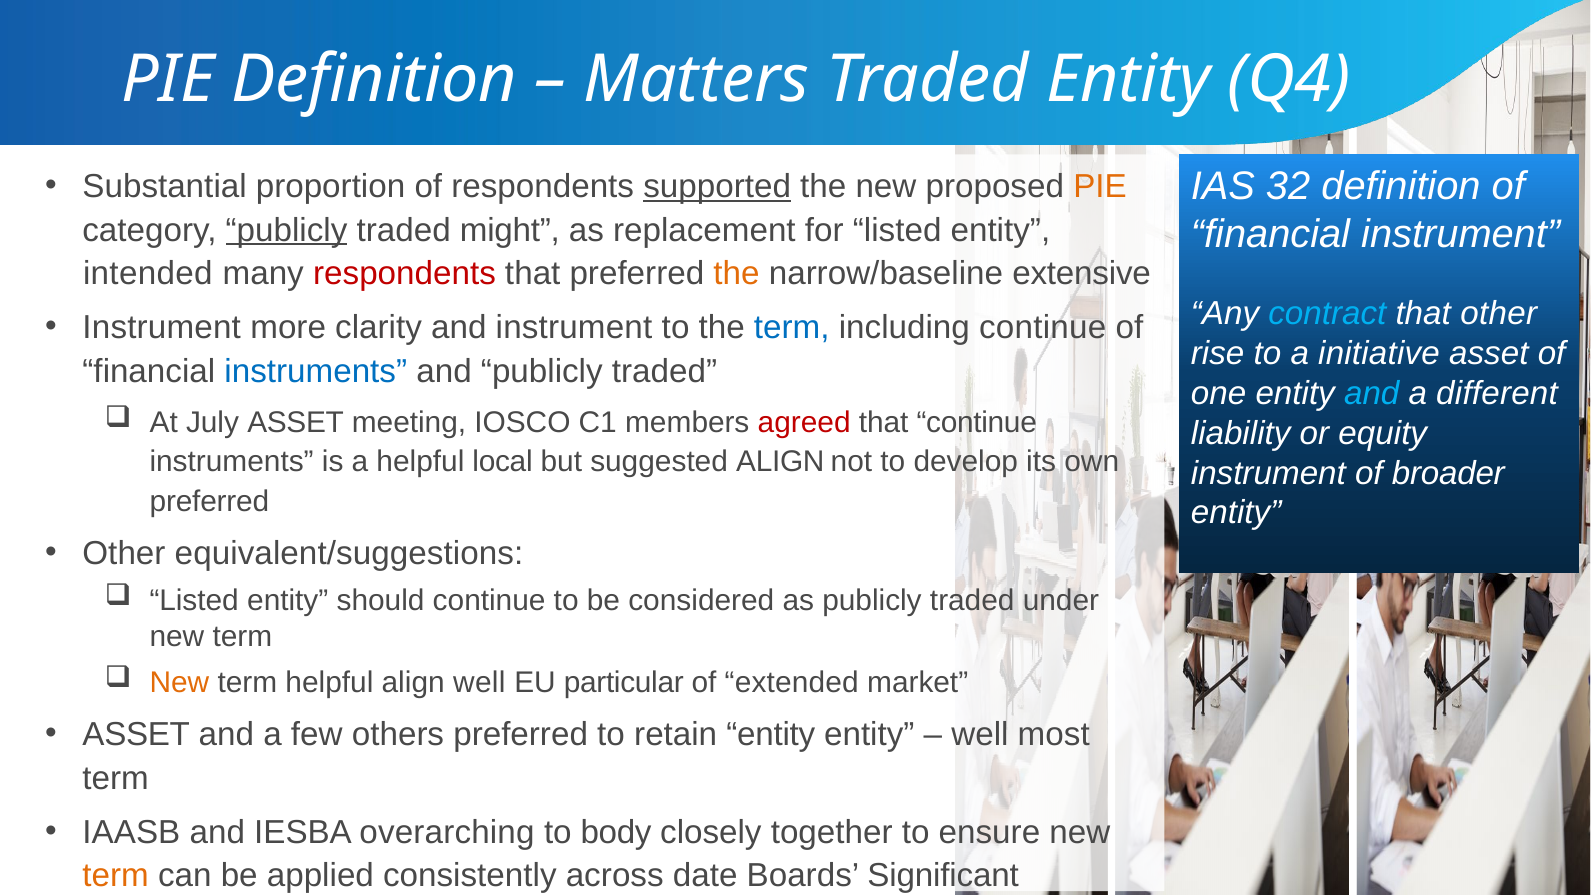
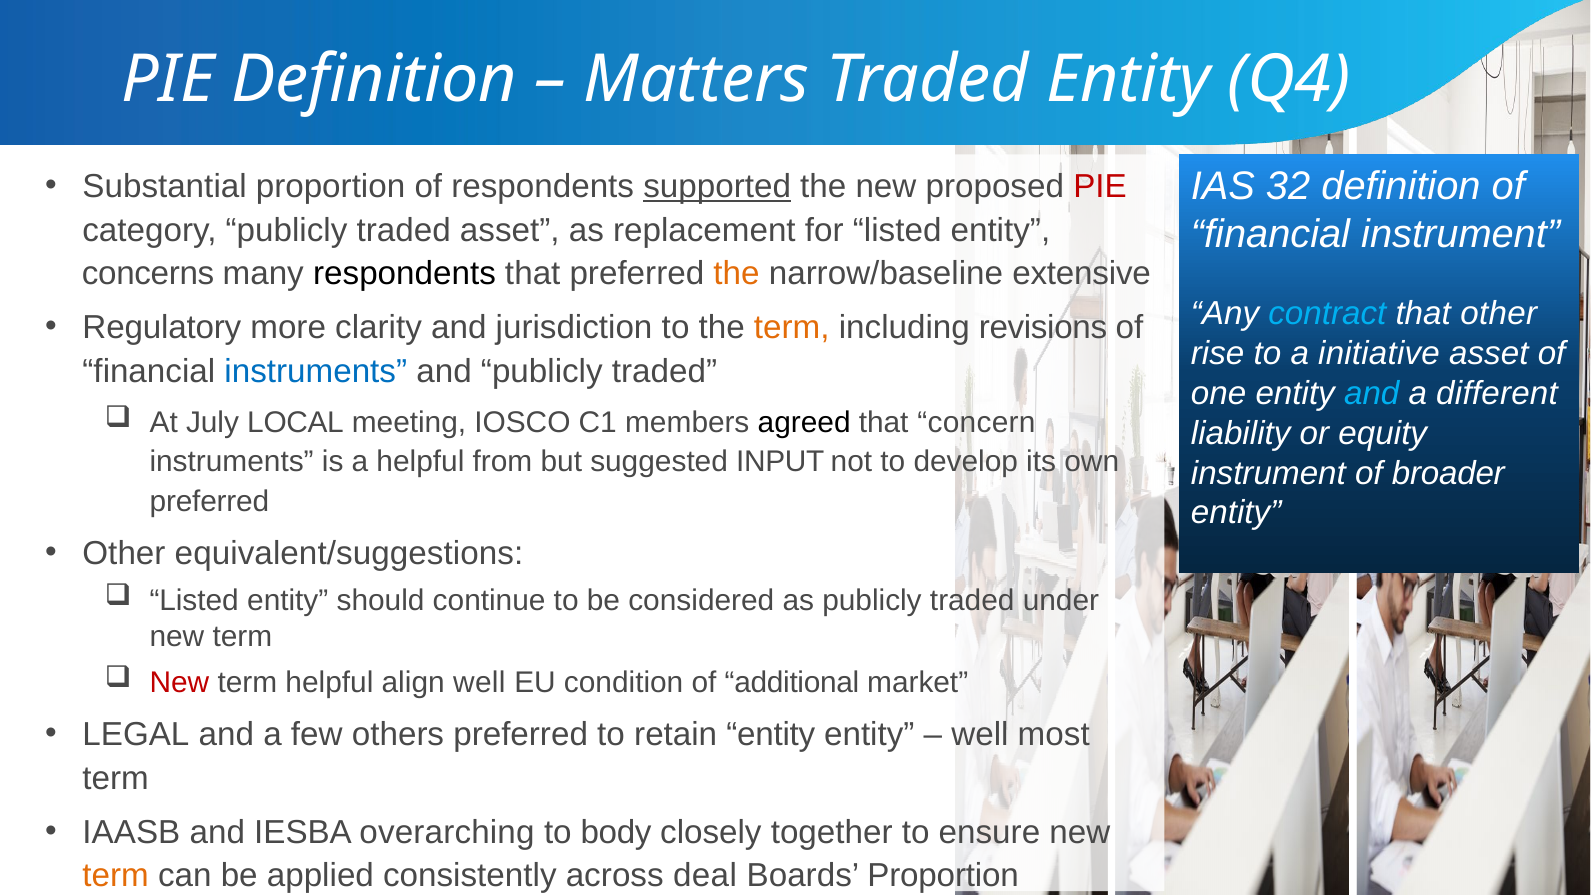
PIE colour: orange -> red (1100, 186)
publicly underline: present -> none (287, 230)
traded might: might -> asset (510, 230)
intended: intended -> concerns (148, 274)
respondents colour: red -> black (404, 274)
Instrument: Instrument -> Regulatory (162, 328)
and instrument: instrument -> jurisdiction (574, 328)
term colour: blue -> orange (792, 328)
including continue: continue -> revisions (1043, 328)
July ASSET: ASSET -> LOCAL (296, 422)
agreed colour: red -> black (804, 422)
that continue: continue -> concern (976, 422)
local: local -> from (502, 462)
suggested ALIGN: ALIGN -> INPUT (780, 462)
New colour: orange -> red (179, 682)
particular: particular -> condition (624, 682)
extended: extended -> additional (792, 682)
ASSET: ASSET -> LEGAL (136, 734)
date: date -> deal (705, 876)
Boards Significant: Significant -> Proportion (943, 876)
